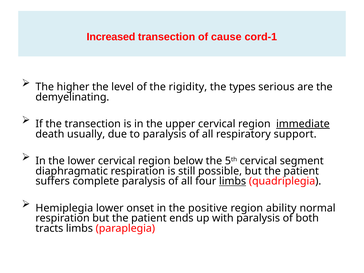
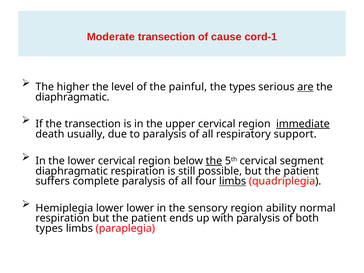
Increased: Increased -> Moderate (111, 37)
rigidity: rigidity -> painful (188, 87)
are underline: none -> present (305, 87)
demyelinating: demyelinating -> diaphragmatic (72, 97)
the underline: none -> present (214, 161)
lower onset: onset -> lower (140, 208)
positive: positive -> sensory (208, 208)
tracts: tracts -> types (49, 228)
